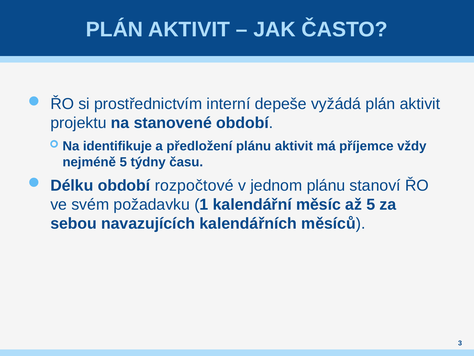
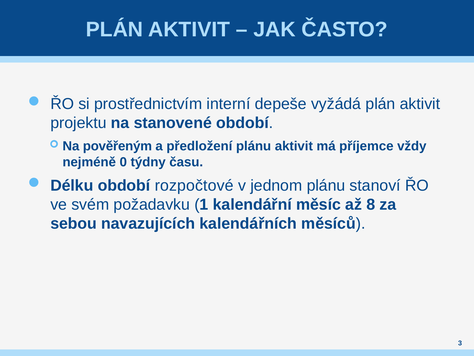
identifikuje: identifikuje -> pověřeným (117, 146)
nejméně 5: 5 -> 0 (123, 162)
až 5: 5 -> 8 (371, 204)
